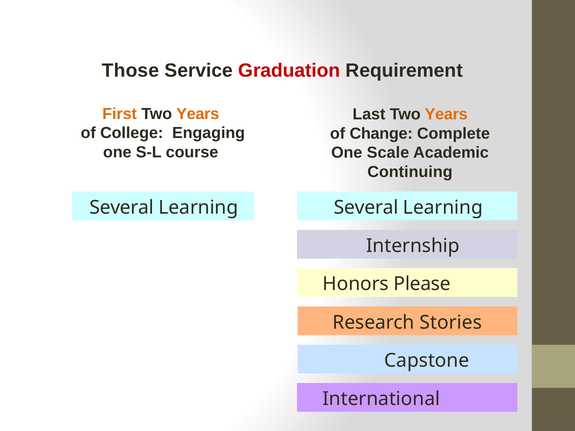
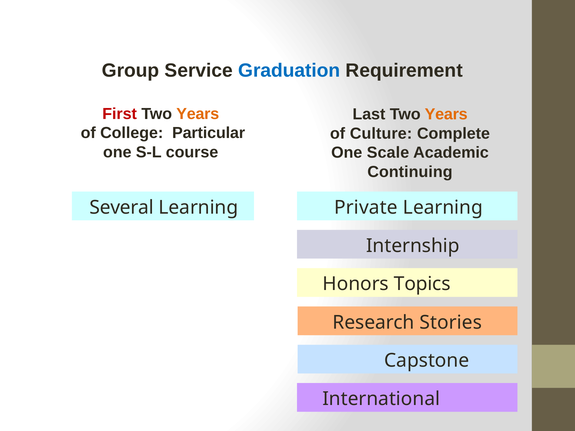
Those: Those -> Group (131, 71)
Graduation colour: red -> blue (289, 71)
First colour: orange -> red (120, 114)
Engaging: Engaging -> Particular (209, 133)
Change: Change -> Culture (381, 134)
Several: Several -> Private (366, 208)
Please: Please -> Topics (422, 284)
